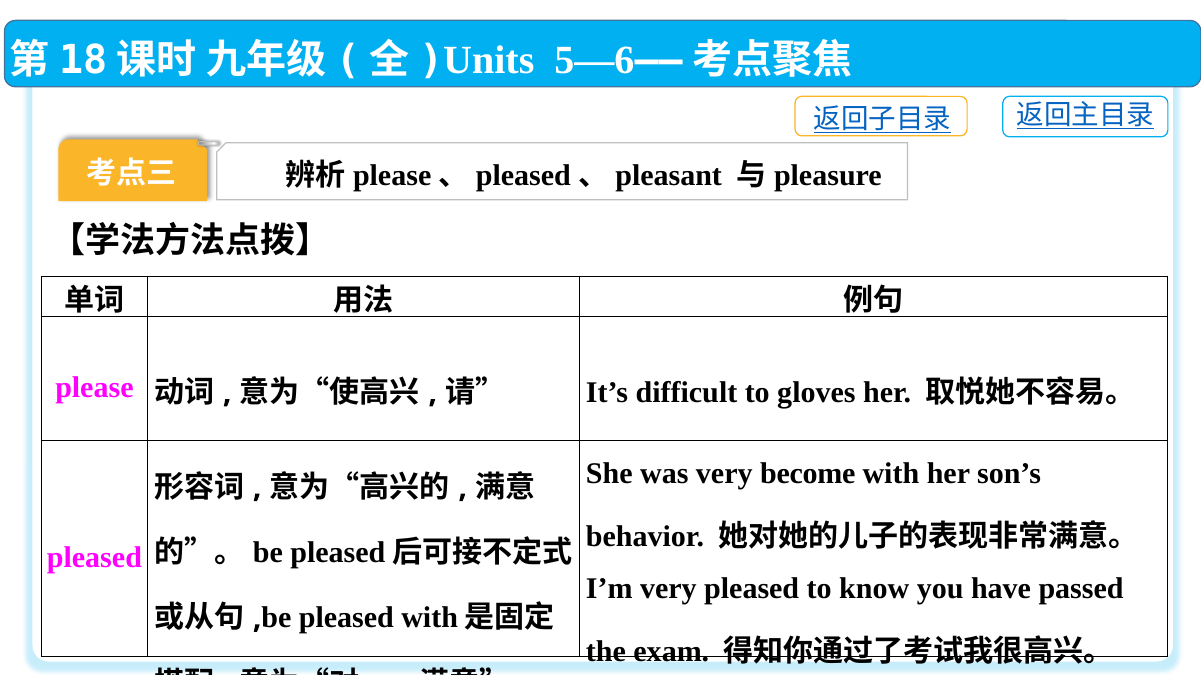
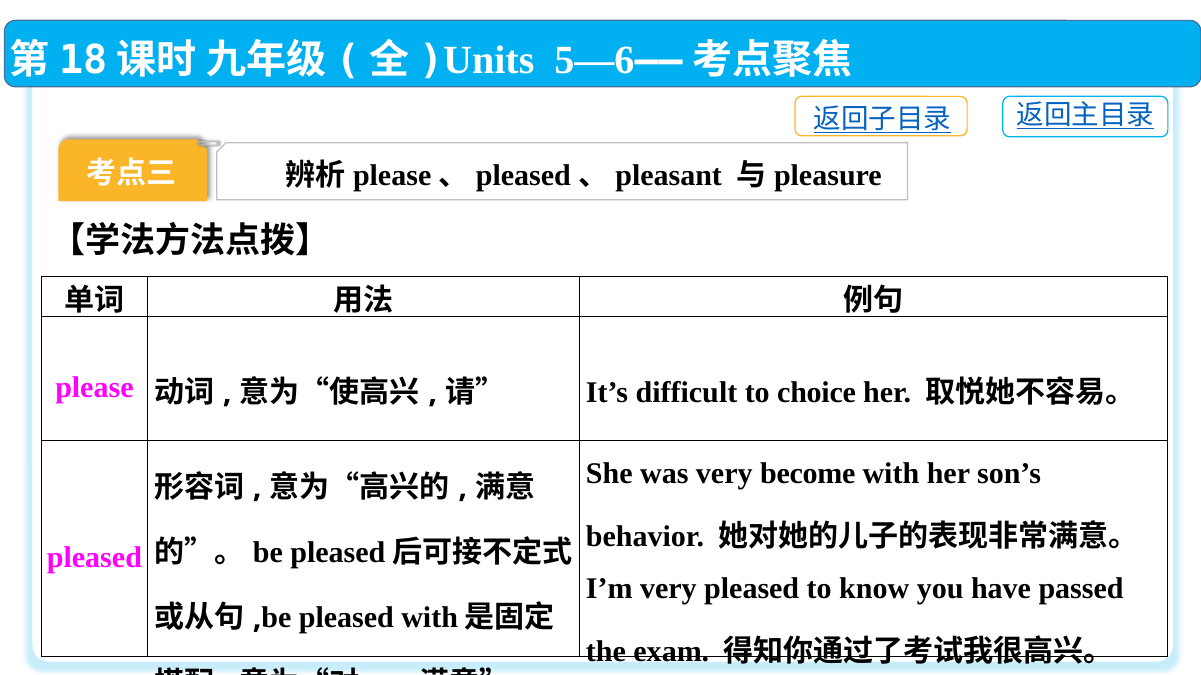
gloves: gloves -> choice (817, 393)
